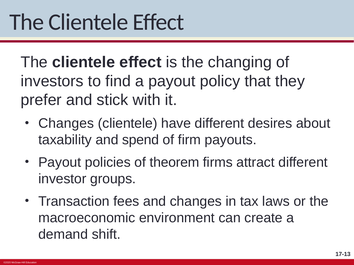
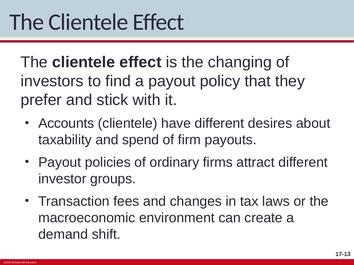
Changes: Changes -> Accounts (66, 124)
theorem: theorem -> ordinary (174, 163)
